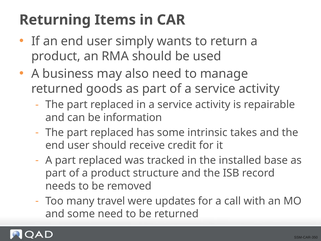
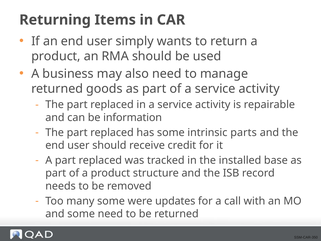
takes: takes -> parts (244, 132)
many travel: travel -> some (111, 201)
